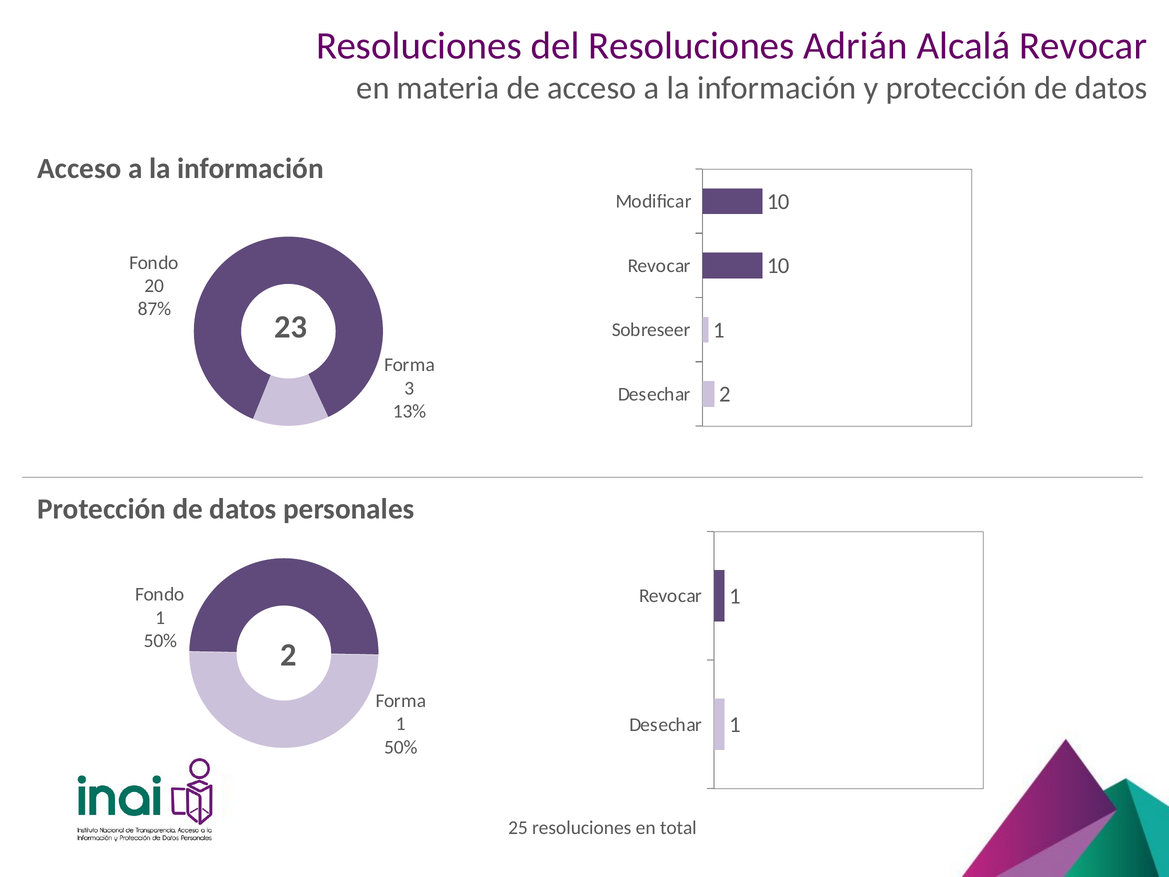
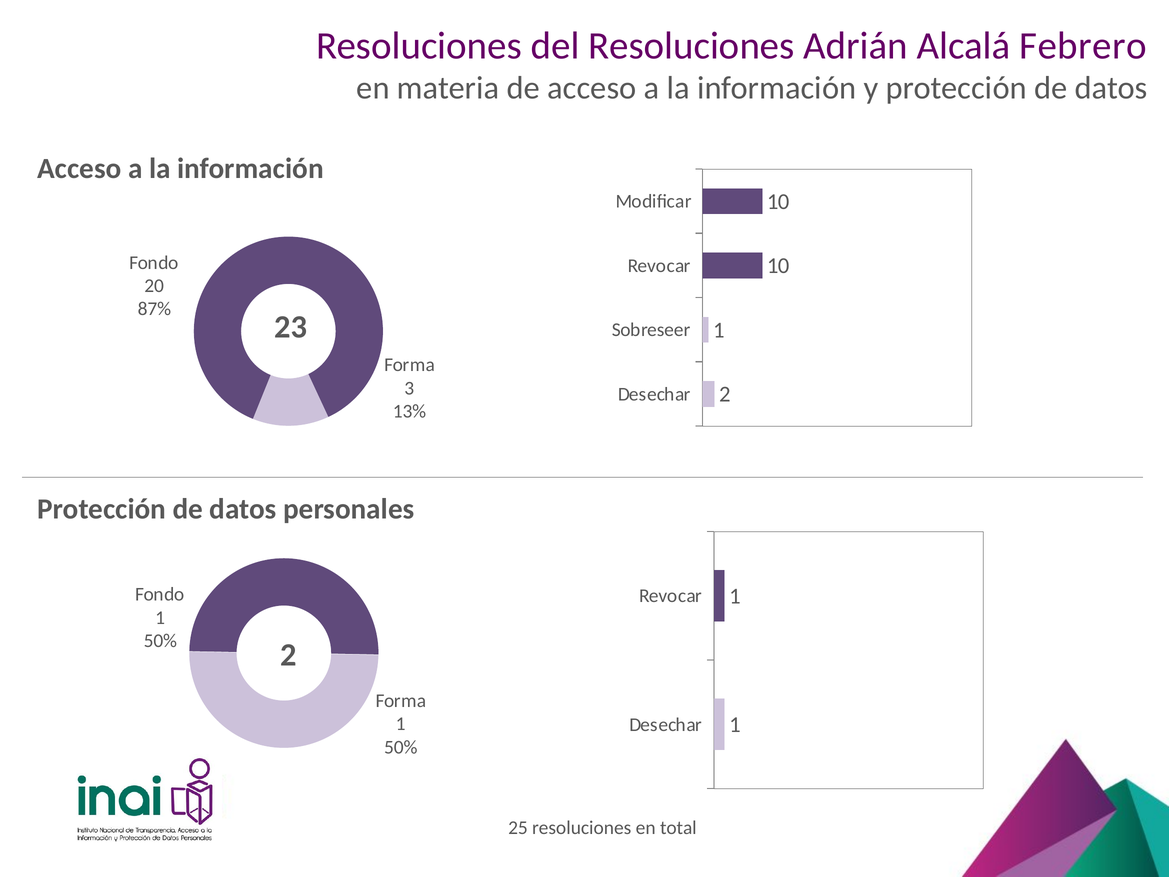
Alcalá Revocar: Revocar -> Febrero (1083, 46)
